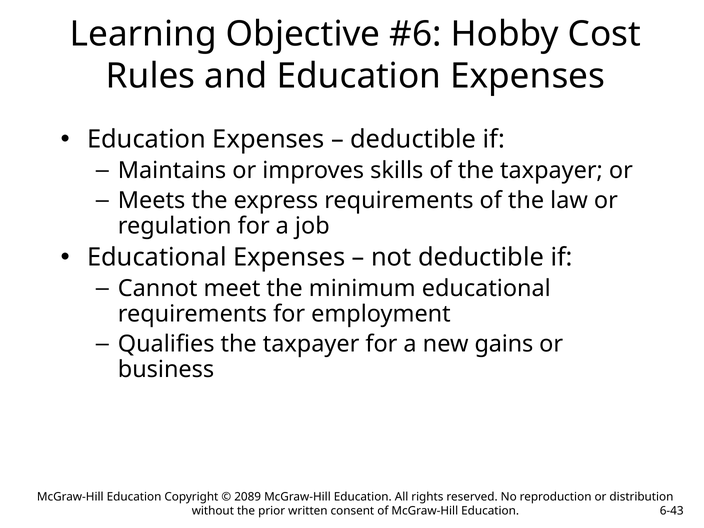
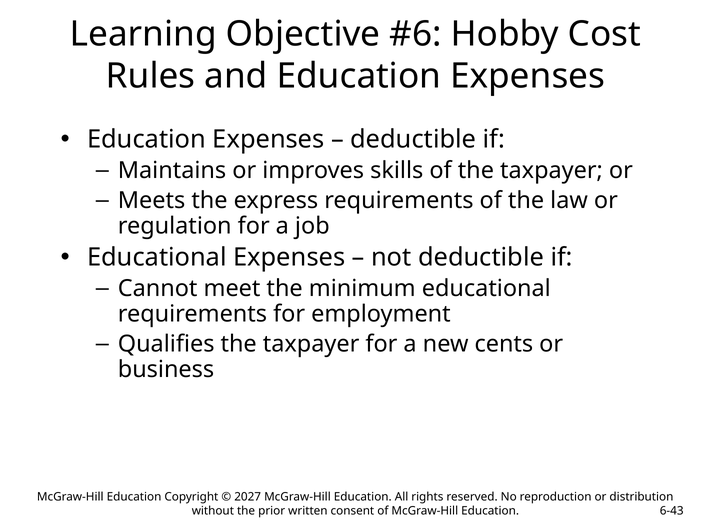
gains: gains -> cents (504, 344)
2089: 2089 -> 2027 (248, 497)
